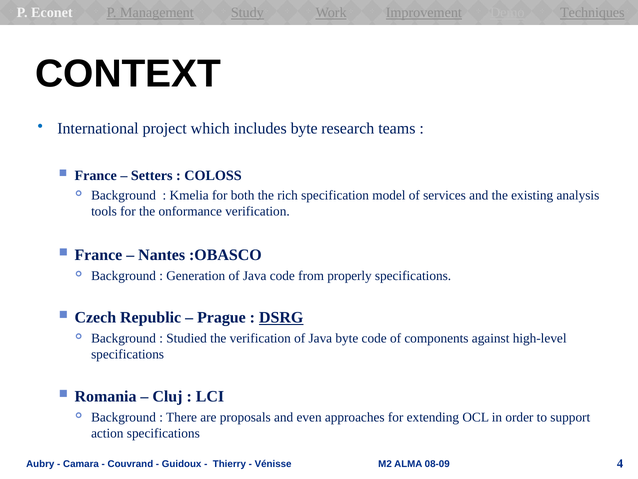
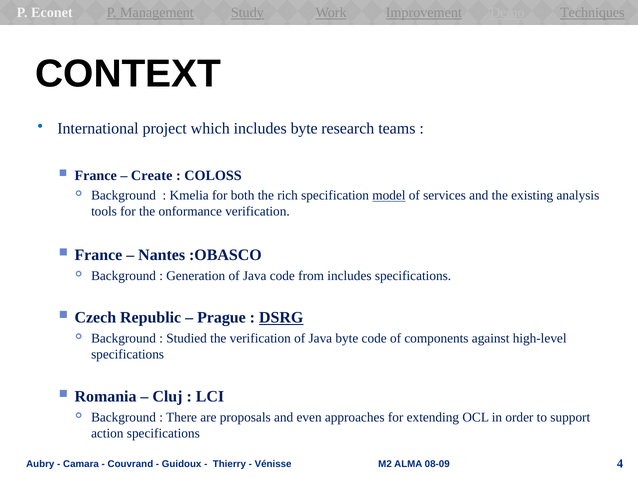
Setters: Setters -> Create (152, 175)
model underline: none -> present (389, 195)
from properly: properly -> includes (349, 276)
